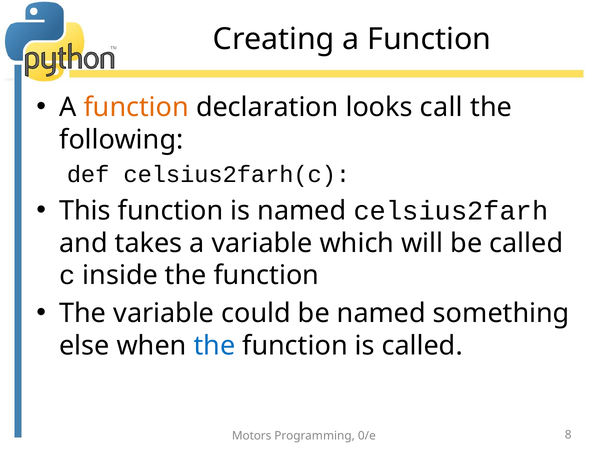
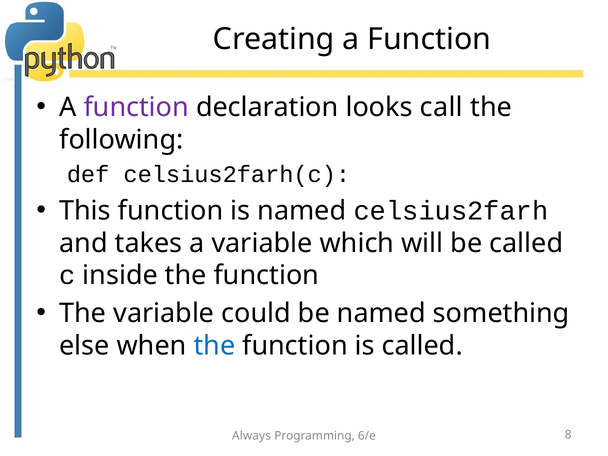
function colour: orange -> purple (136, 107)
Motors: Motors -> Always (252, 436)
0/e: 0/e -> 6/e (367, 436)
